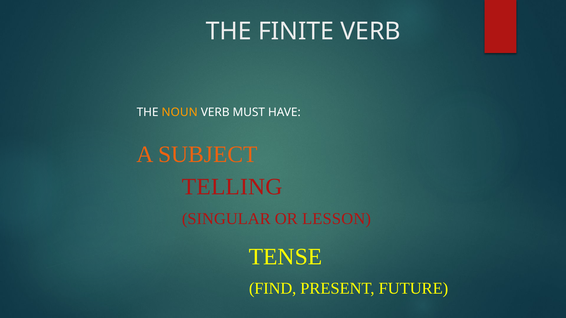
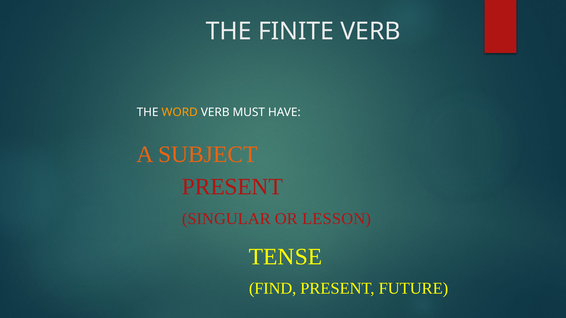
NOUN: NOUN -> WORD (180, 112)
TELLING: TELLING -> PRESENT (232, 187)
